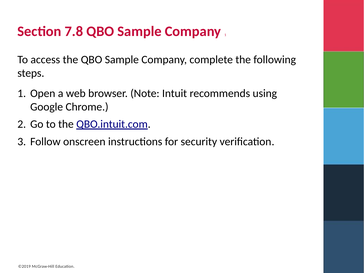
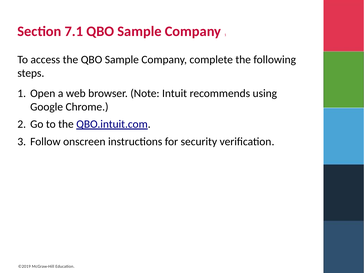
7.8: 7.8 -> 7.1 (74, 31)
